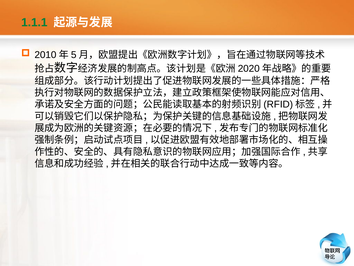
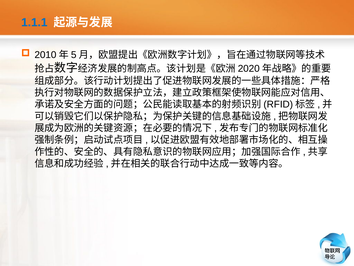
1.1.1 colour: green -> blue (34, 22)
